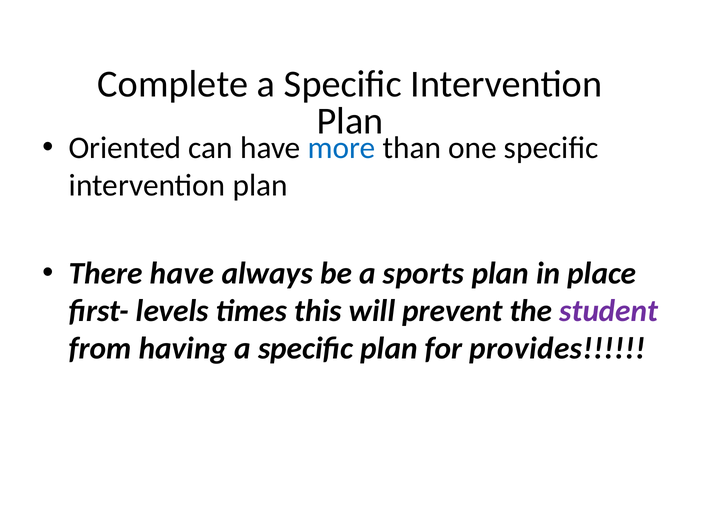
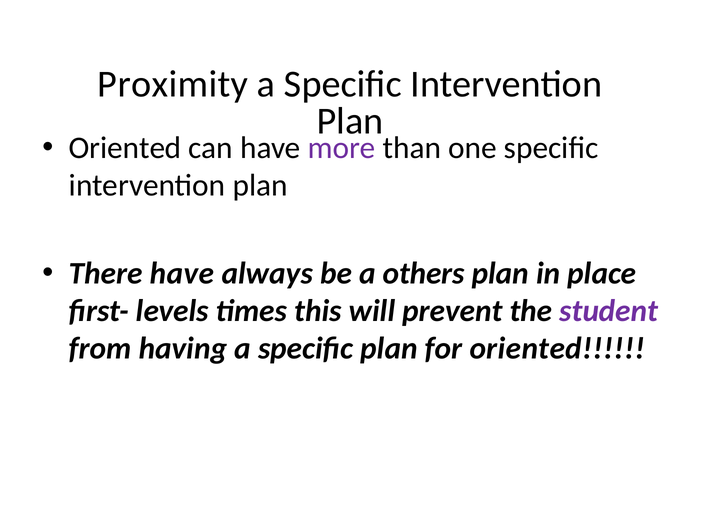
Complete: Complete -> Proximity (173, 84)
more colour: blue -> purple (342, 148)
sports: sports -> others (424, 274)
for provides: provides -> oriented (557, 349)
